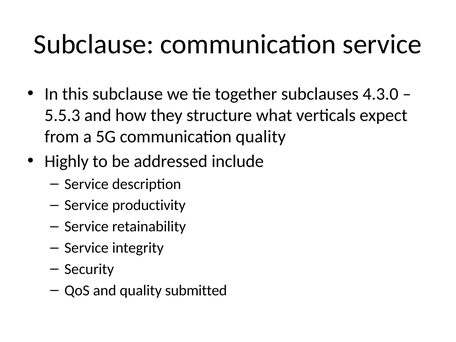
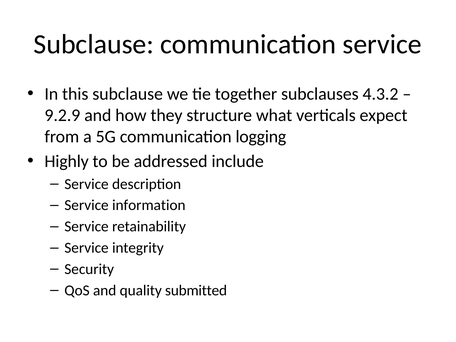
4.3.0: 4.3.0 -> 4.3.2 (380, 94)
5.5.3: 5.5.3 -> 9.2.9 (62, 115)
communication quality: quality -> logging (261, 137)
productivity: productivity -> information (149, 205)
